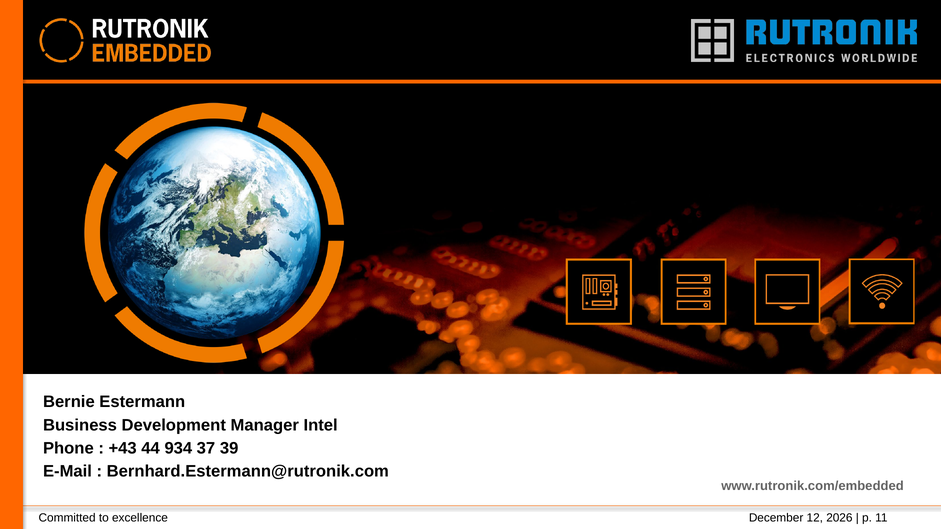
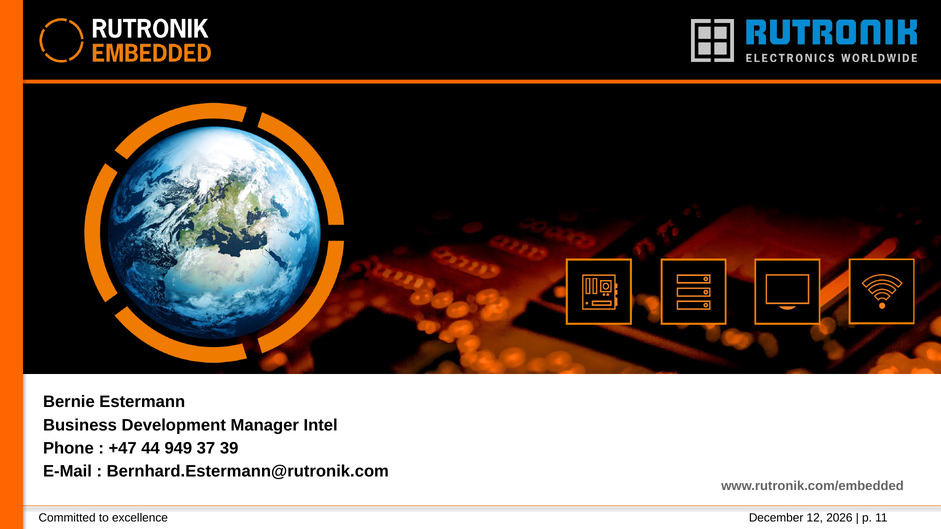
+43: +43 -> +47 (123, 449)
934: 934 -> 949 (178, 449)
